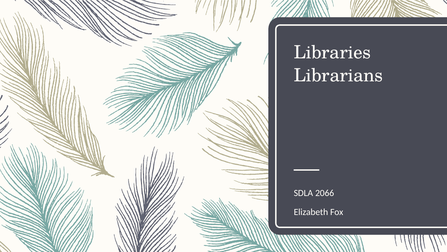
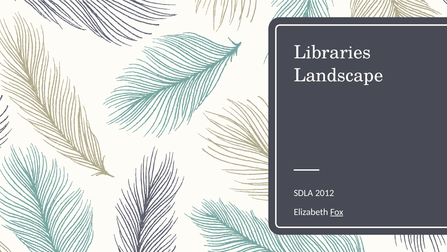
Librarians: Librarians -> Landscape (338, 75)
2066: 2066 -> 2012 (325, 193)
Fox underline: none -> present (337, 211)
